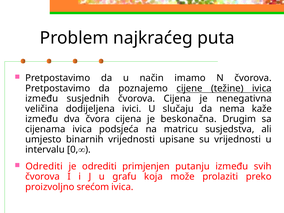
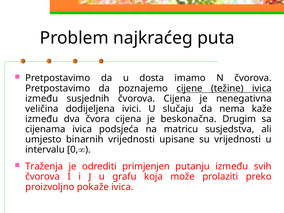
način: način -> dosta (152, 78)
Odrediti: Odrediti -> Traženja (44, 166)
srećom: srećom -> pokaže (93, 187)
